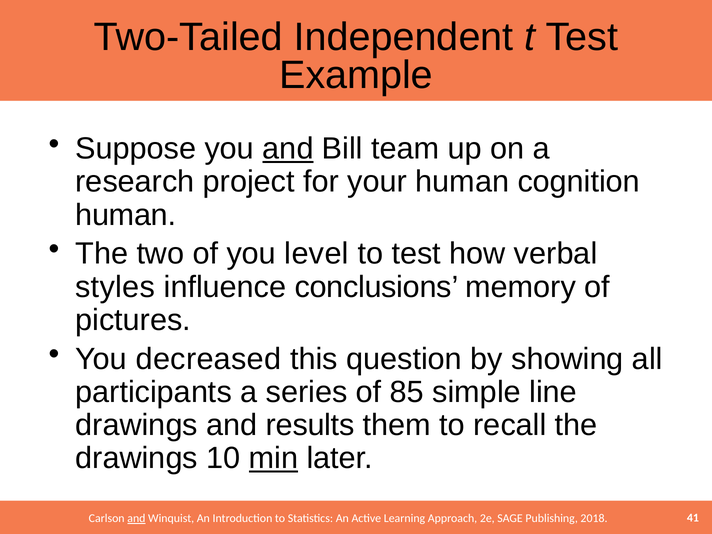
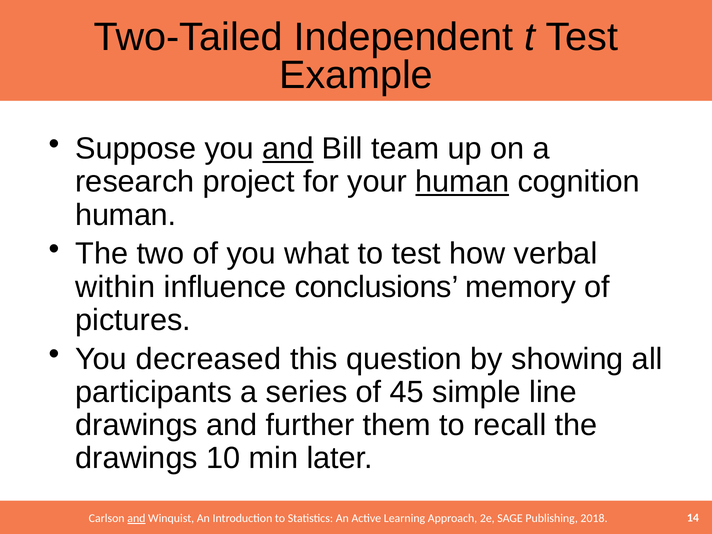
human underline: none -> present (462, 182)
level: level -> what (317, 254)
styles: styles -> within (115, 287)
85: 85 -> 45 (407, 392)
results: results -> further (310, 425)
min underline: present -> none (273, 458)
41: 41 -> 14 (693, 518)
